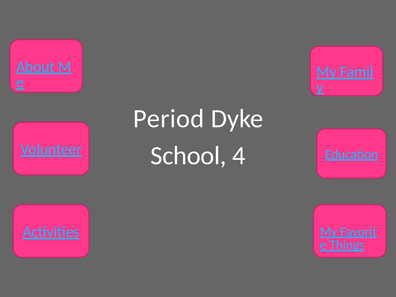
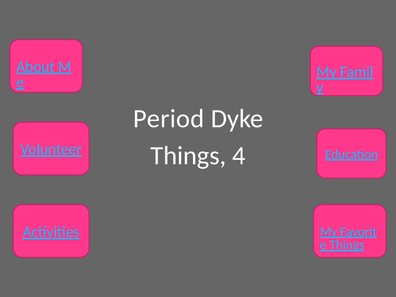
School: School -> Things (188, 156)
